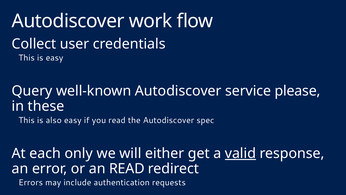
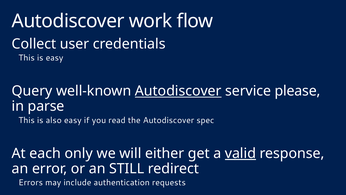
Autodiscover underline: none -> present (178, 91)
these: these -> parse (46, 106)
an READ: READ -> STILL (127, 168)
